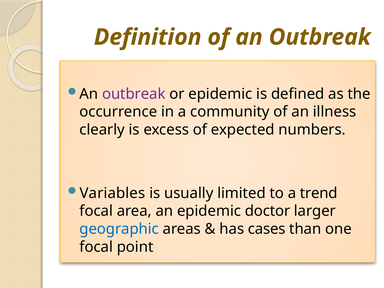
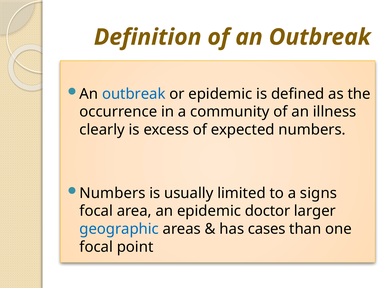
outbreak colour: purple -> blue (134, 94)
Variables: Variables -> Numbers (112, 193)
trend: trend -> signs (319, 193)
